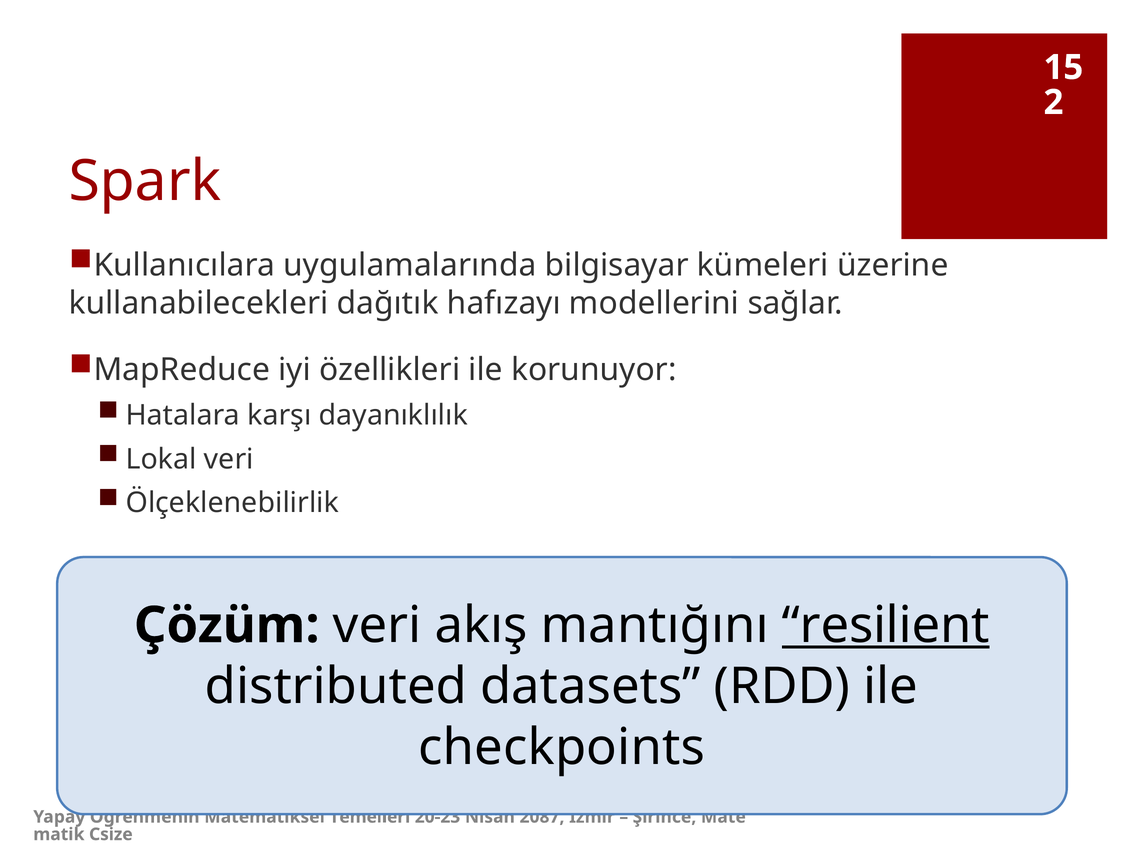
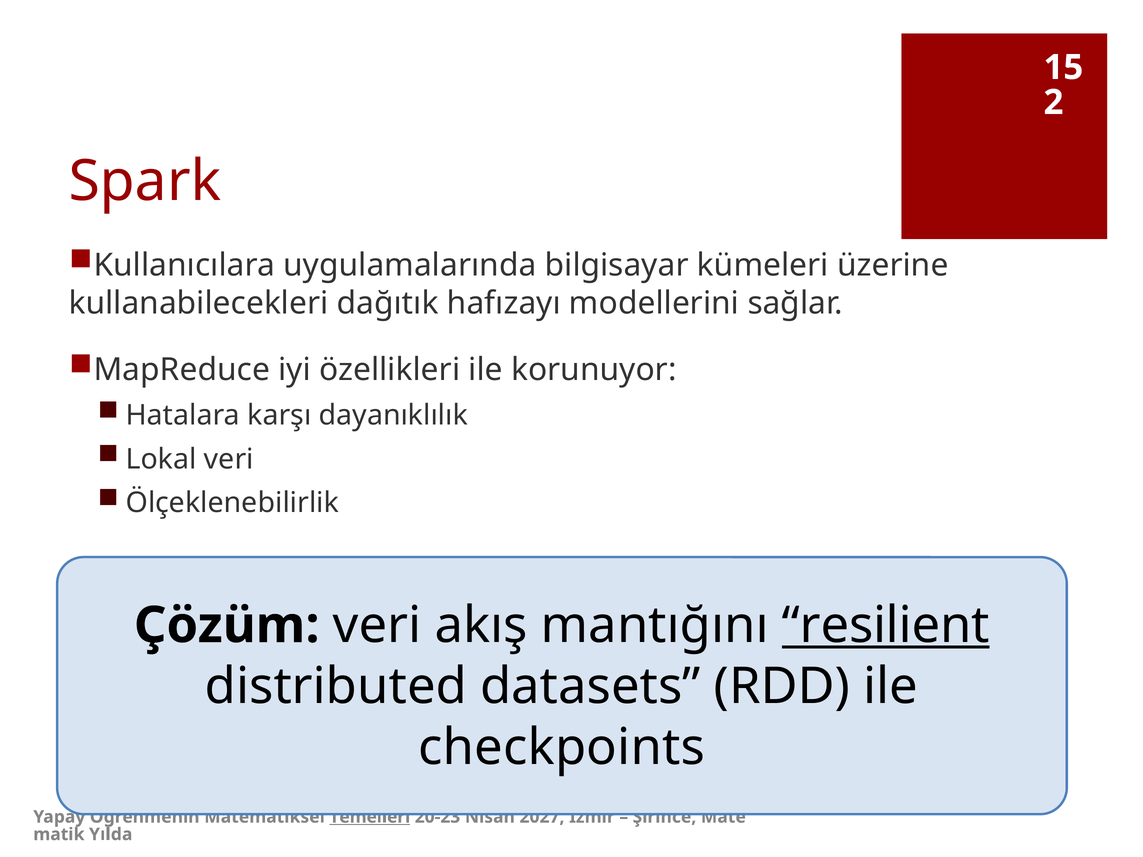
Temelleri underline: none -> present (370, 817)
2087: 2087 -> 2027 (542, 817)
Csize: Csize -> Yılda (111, 835)
